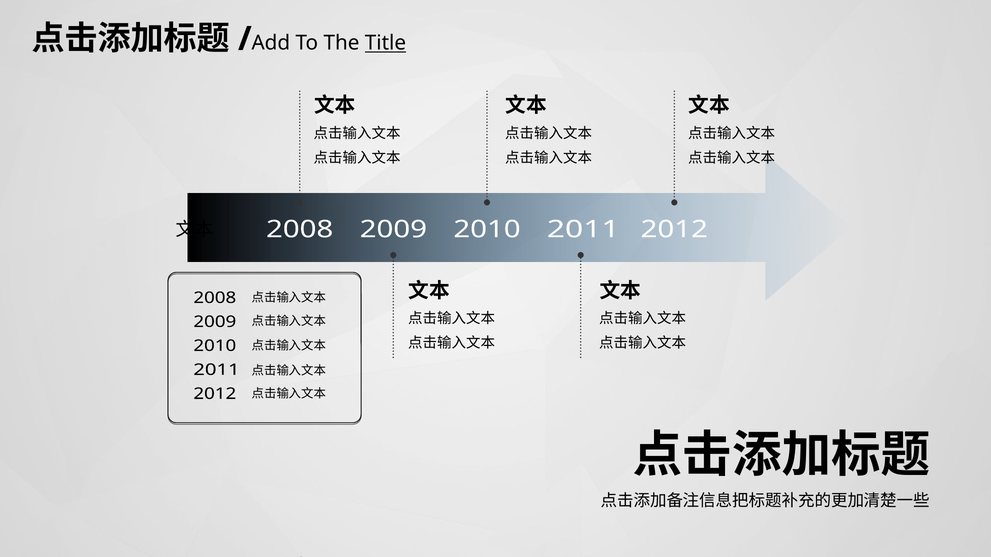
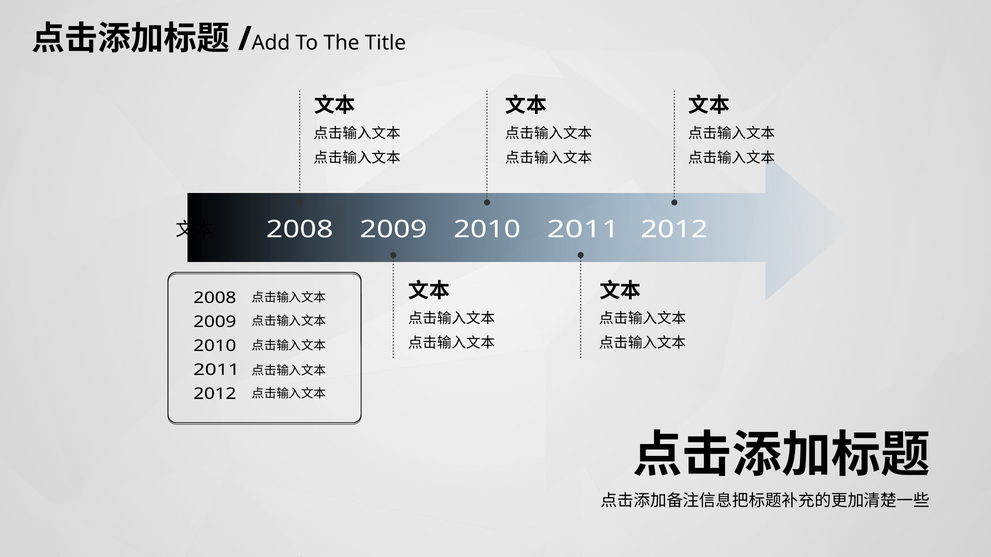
Title underline: present -> none (385, 43)
